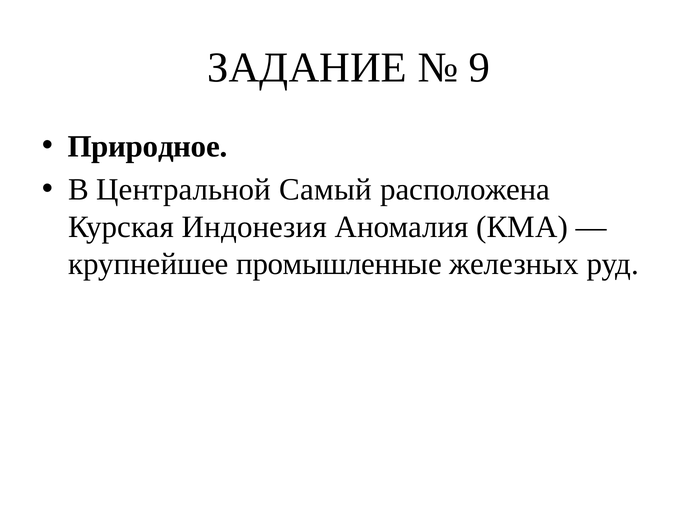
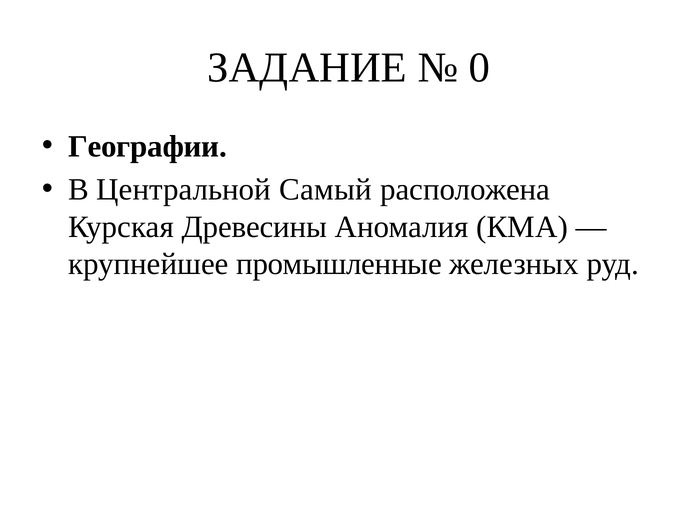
9: 9 -> 0 (480, 68)
Природное: Природное -> Географии (147, 146)
Индонезия: Индонезия -> Древесины (254, 227)
